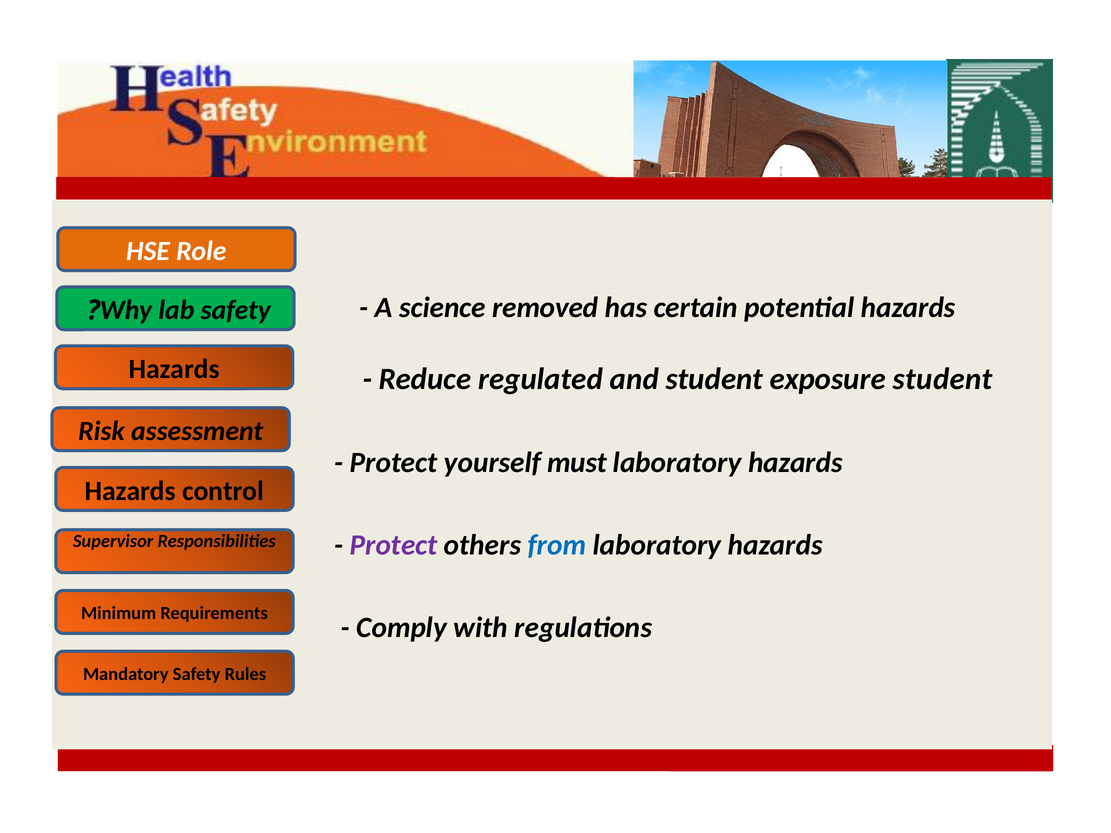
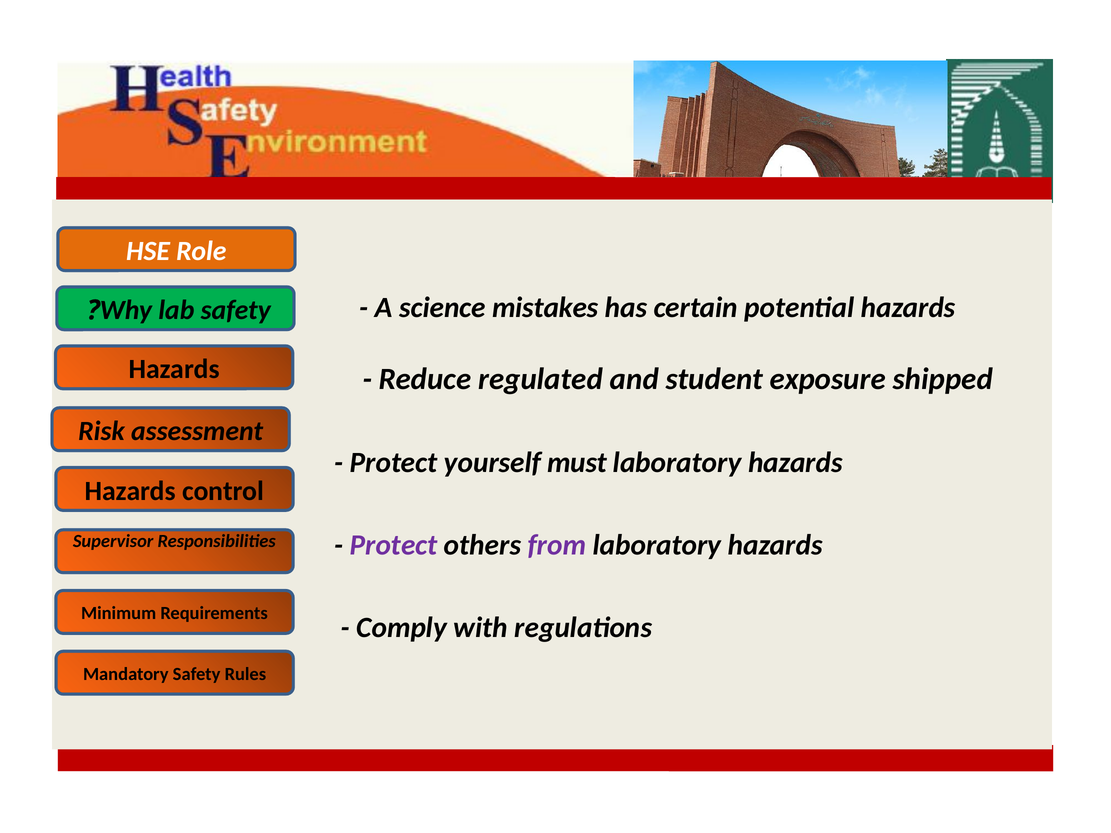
removed: removed -> mistakes (545, 307)
exposure student: student -> shipped (943, 379)
from colour: blue -> purple (557, 545)
